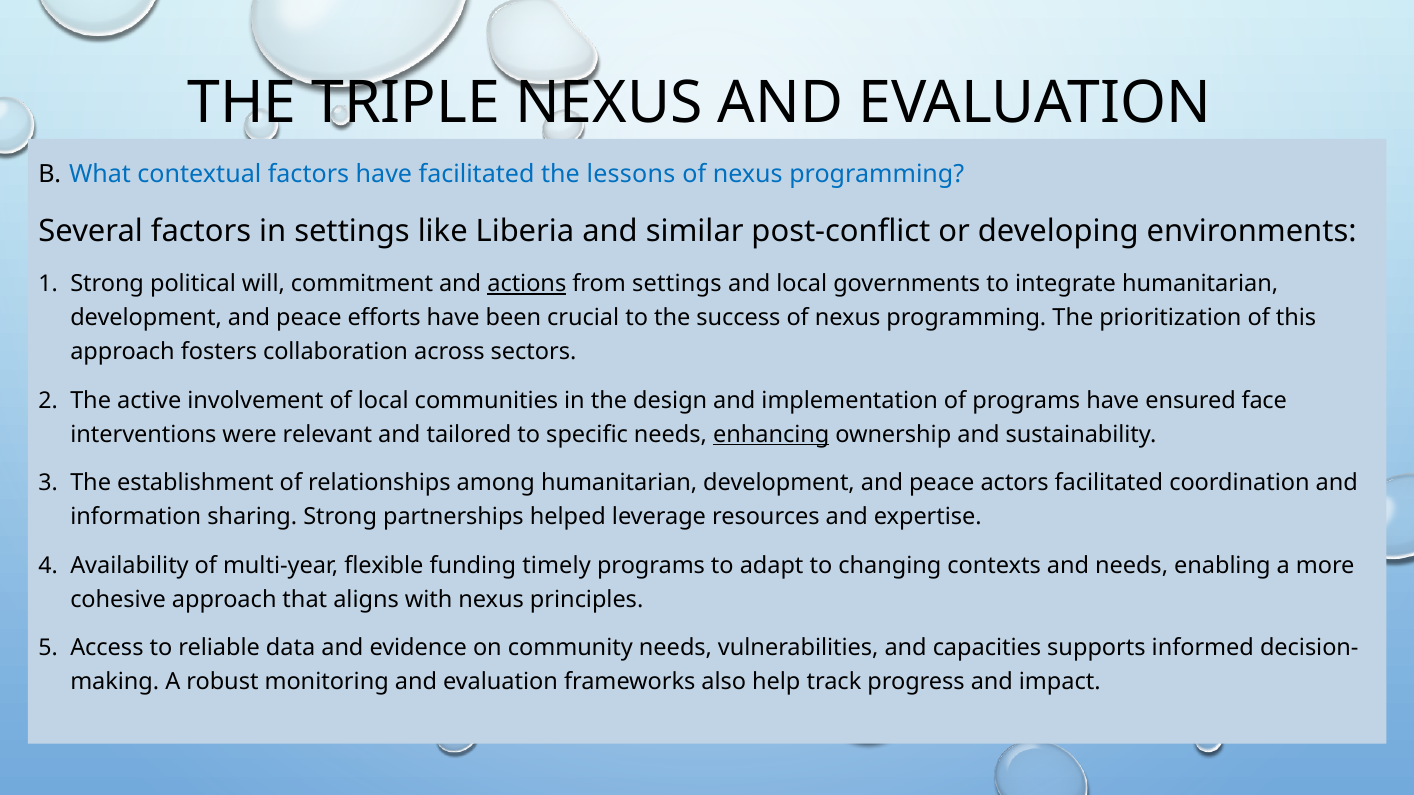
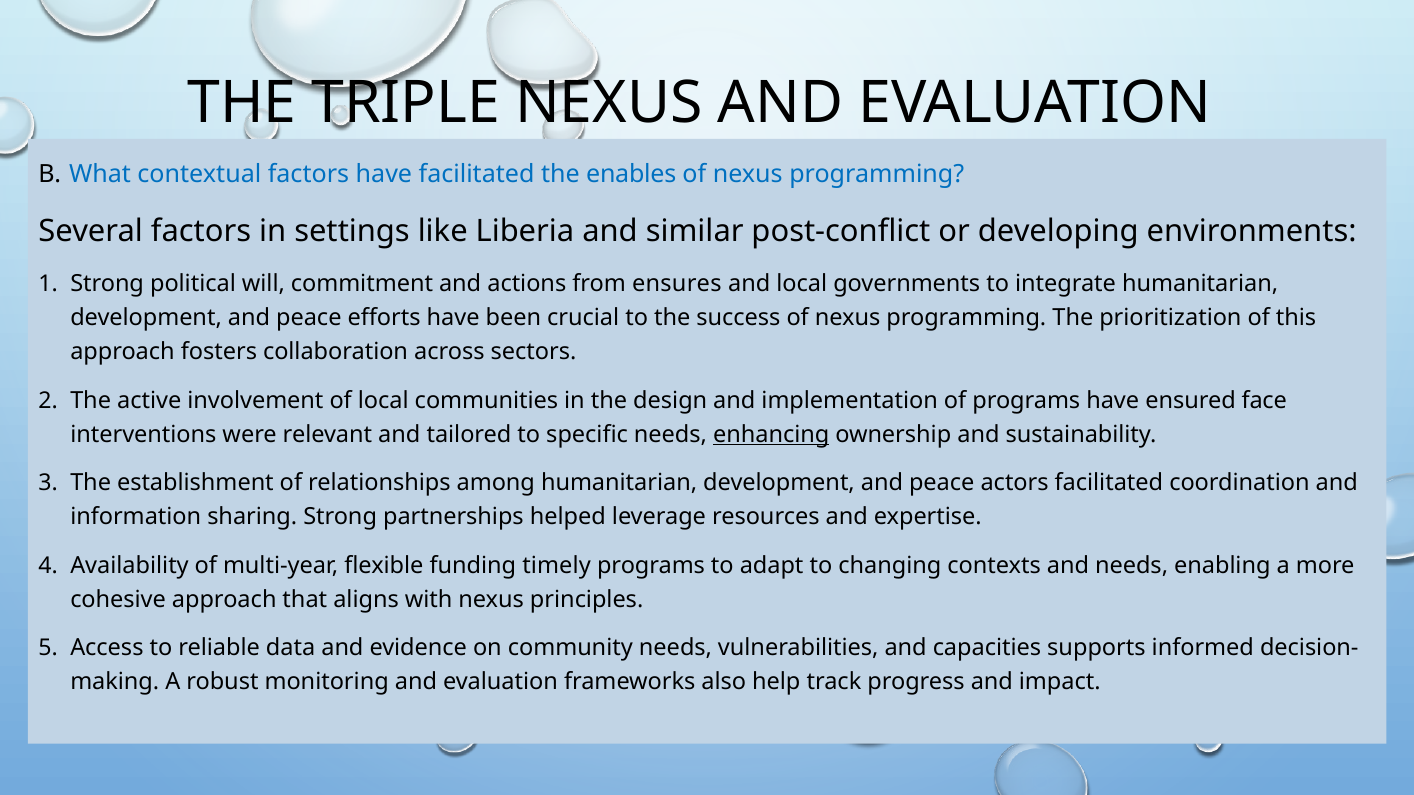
lessons: lessons -> enables (631, 174)
actions underline: present -> none (527, 284)
from settings: settings -> ensures (677, 284)
